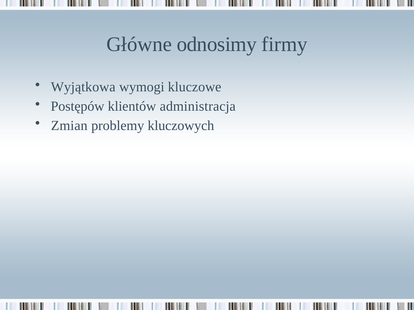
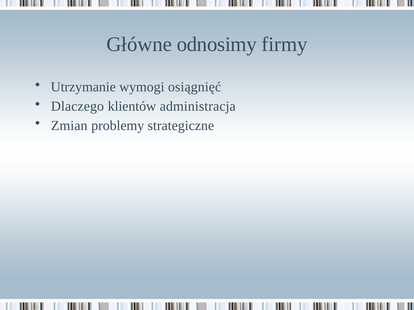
Wyjątkowa: Wyjątkowa -> Utrzymanie (83, 87)
kluczowe: kluczowe -> osiągnięć (195, 87)
Postępów: Postępów -> Dlaczego (77, 107)
kluczowych: kluczowych -> strategiczne (181, 126)
